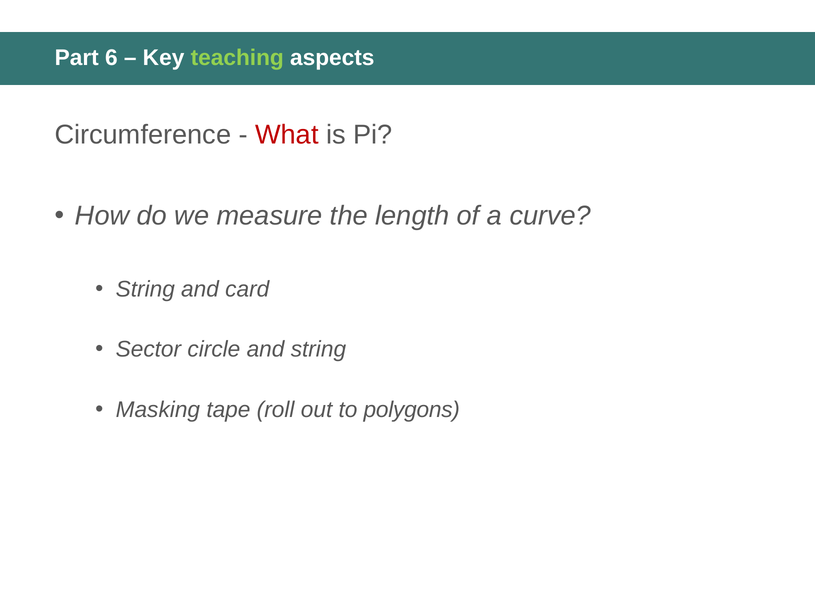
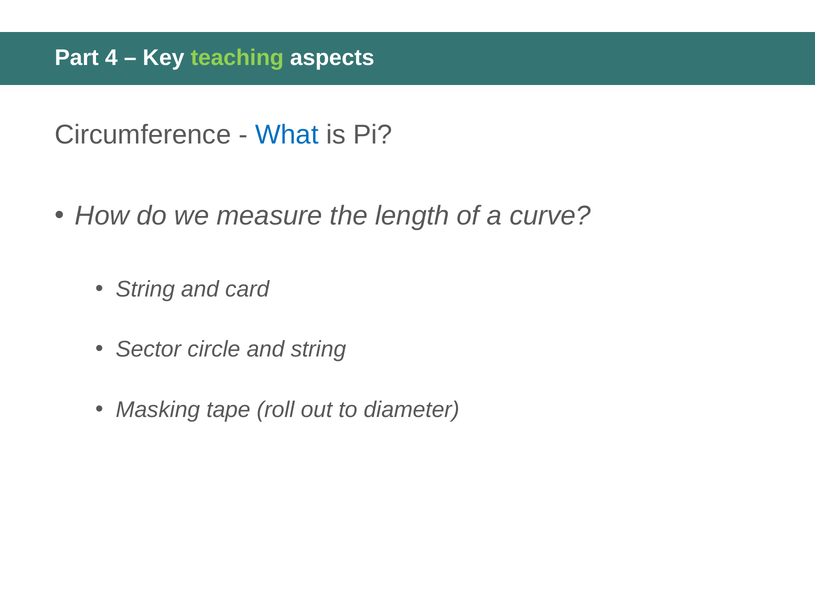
6: 6 -> 4 (111, 58)
What colour: red -> blue (287, 135)
polygons: polygons -> diameter (412, 410)
